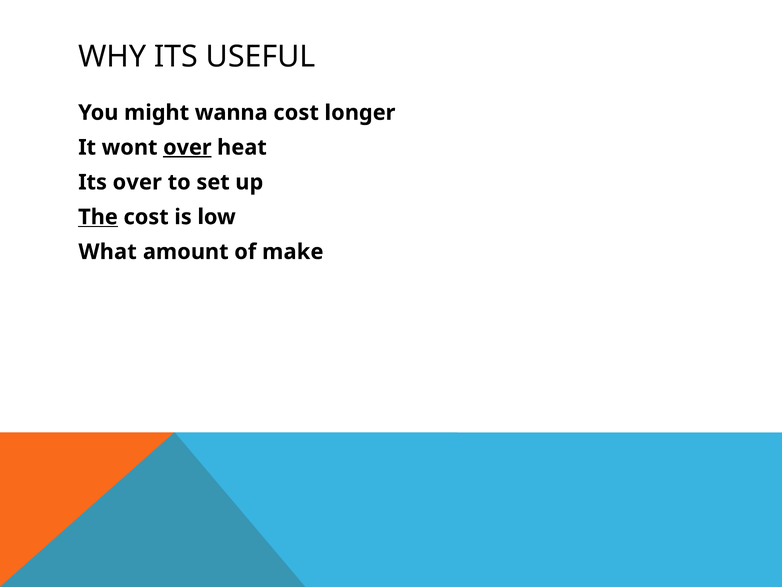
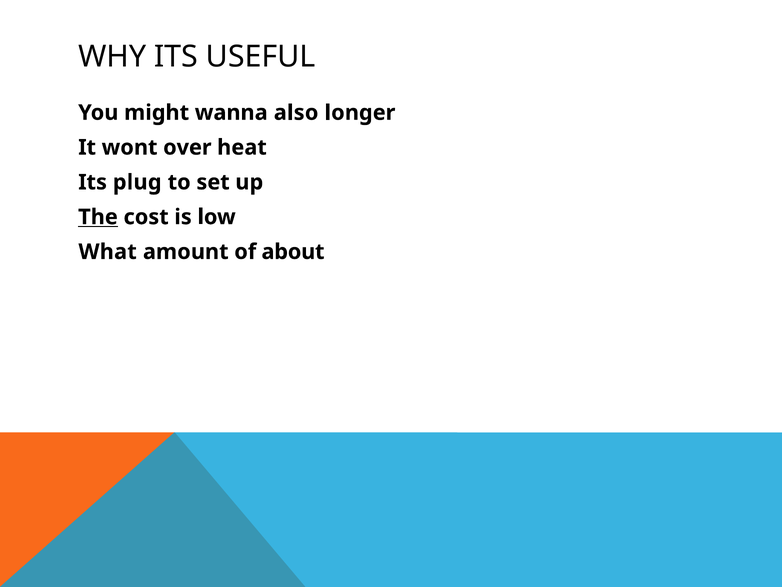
wanna cost: cost -> also (296, 113)
over underline: present -> none (187, 147)
Its over: over -> plug (137, 182)
make: make -> about (293, 252)
